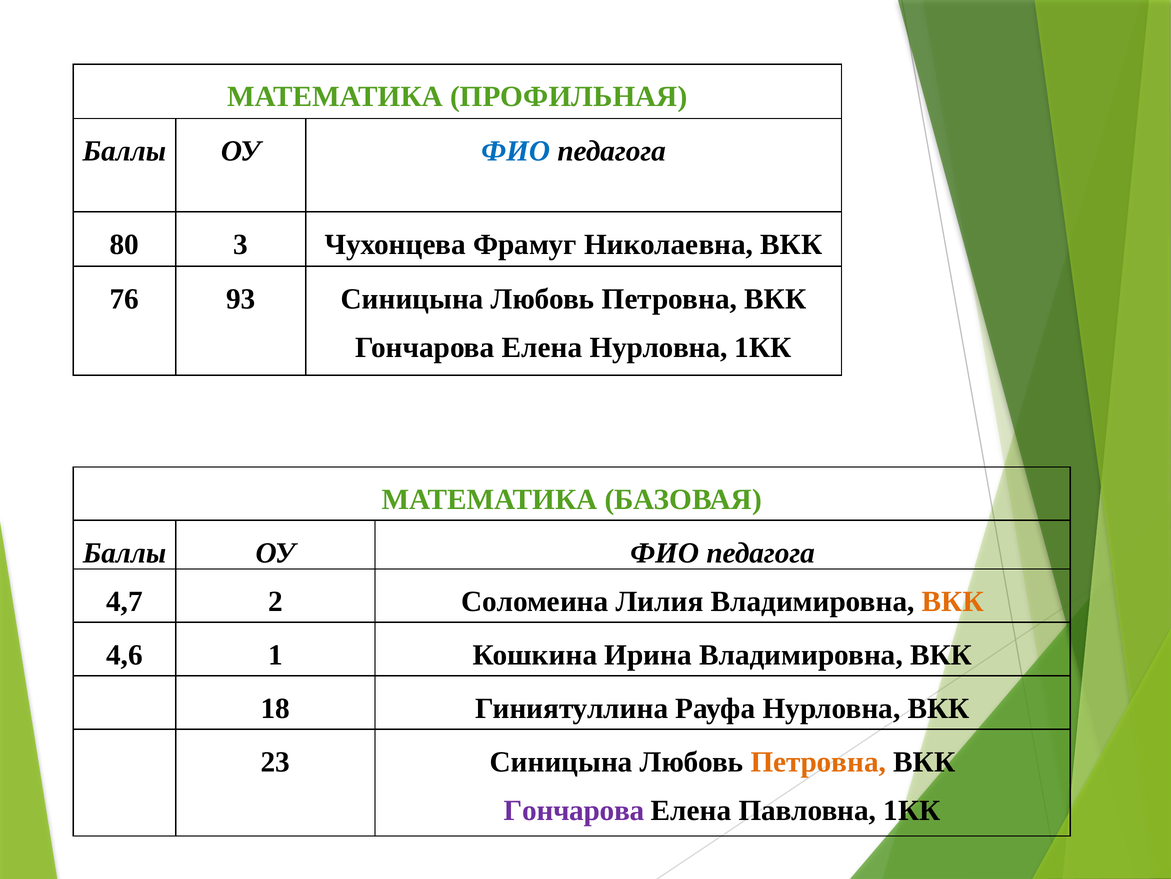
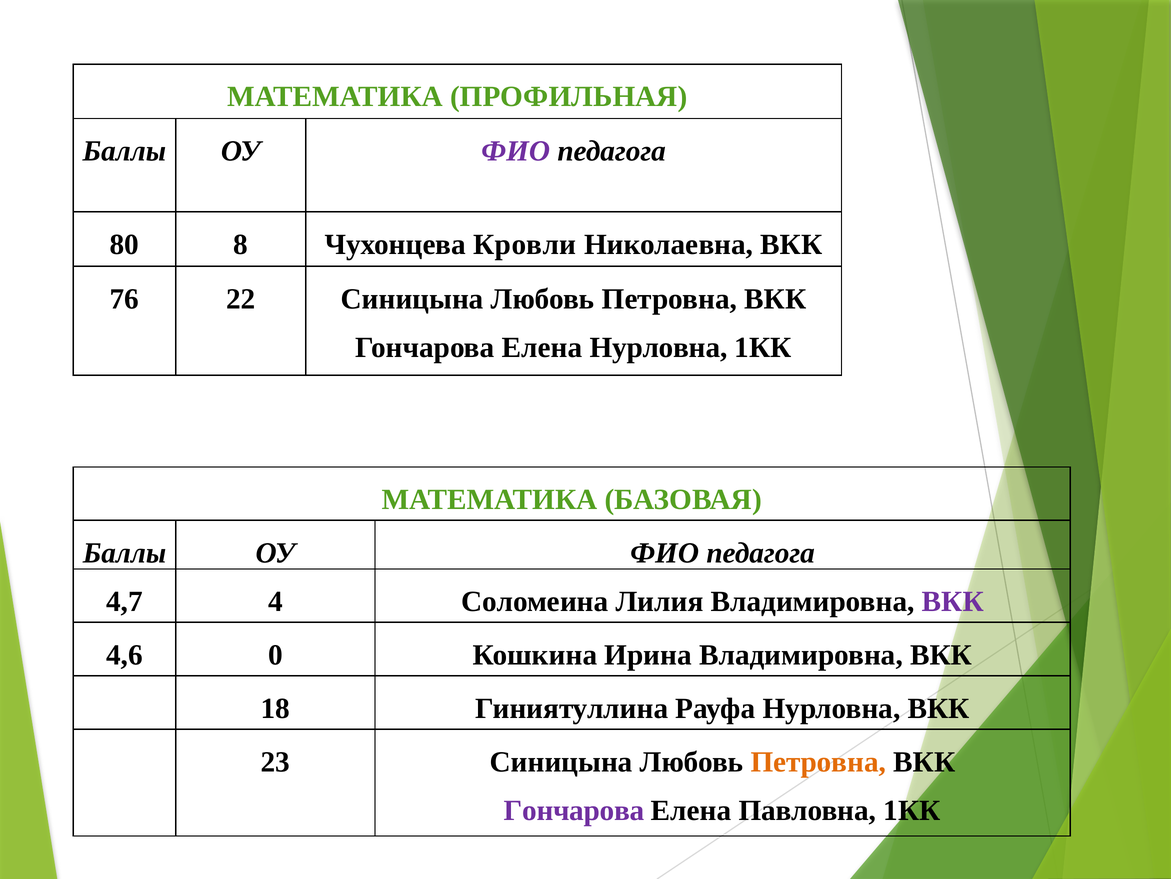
ФИО colour: blue -> purple (516, 151)
3: 3 -> 8 (241, 244)
Фрамуг: Фрамуг -> Кровли (525, 244)
93: 93 -> 22 (241, 299)
2: 2 -> 4 (275, 601)
ВКК colour: orange -> purple (953, 601)
1: 1 -> 0 (275, 655)
